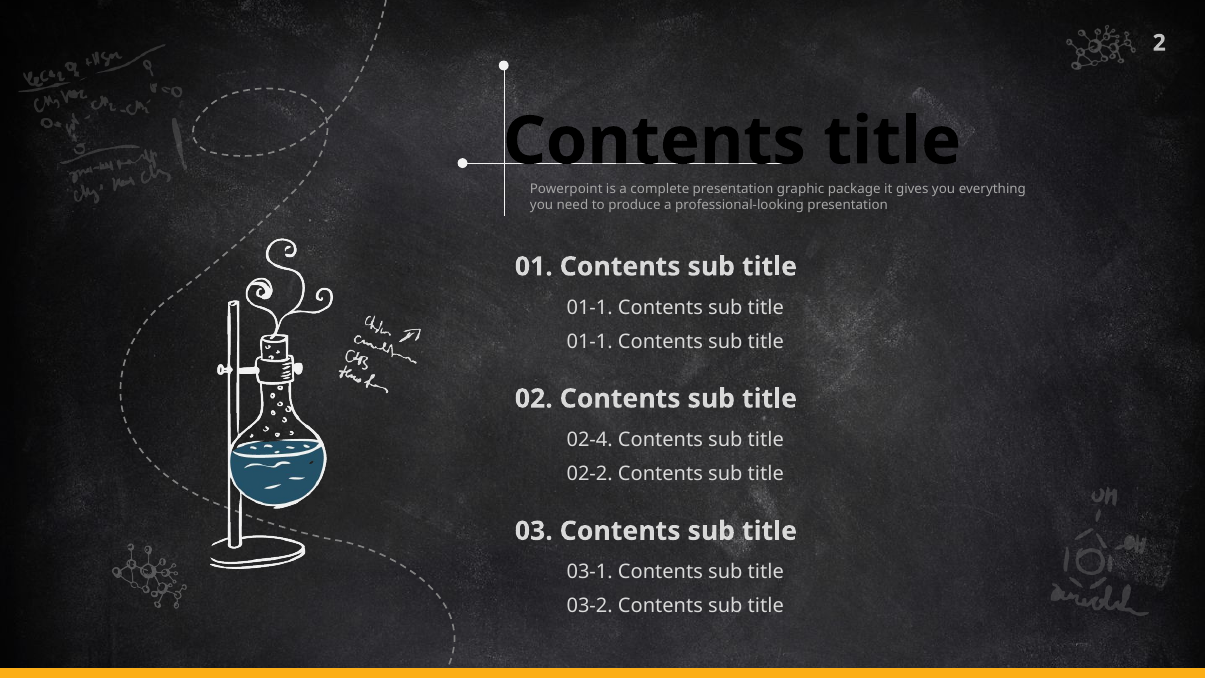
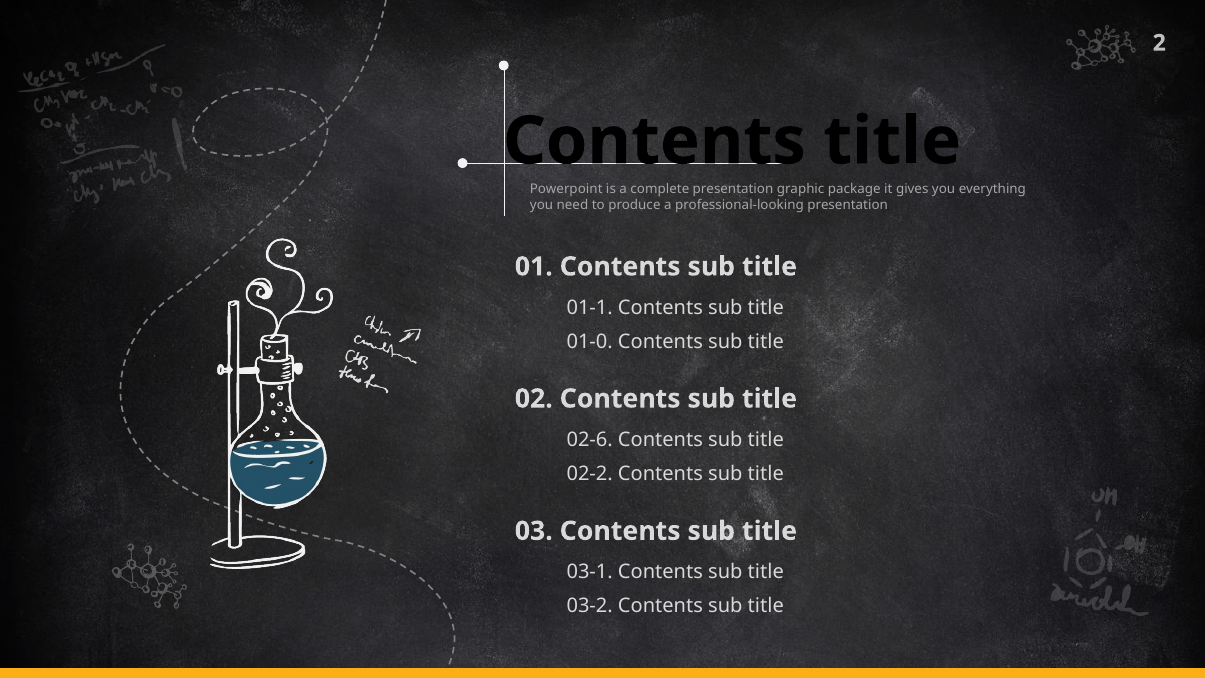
01-1: 01-1 -> 01-0 (590, 341)
02-4: 02-4 -> 02-6 (590, 439)
